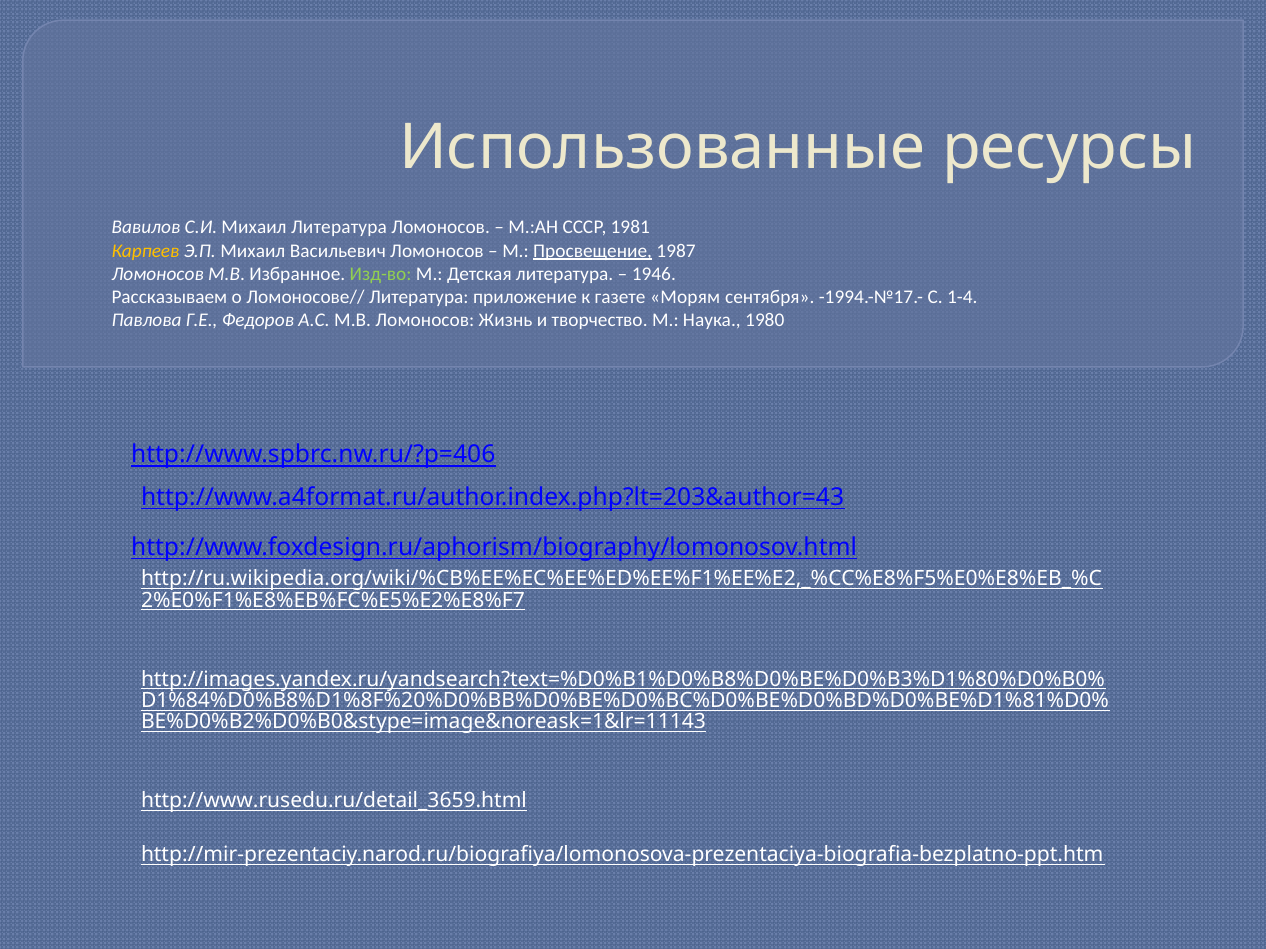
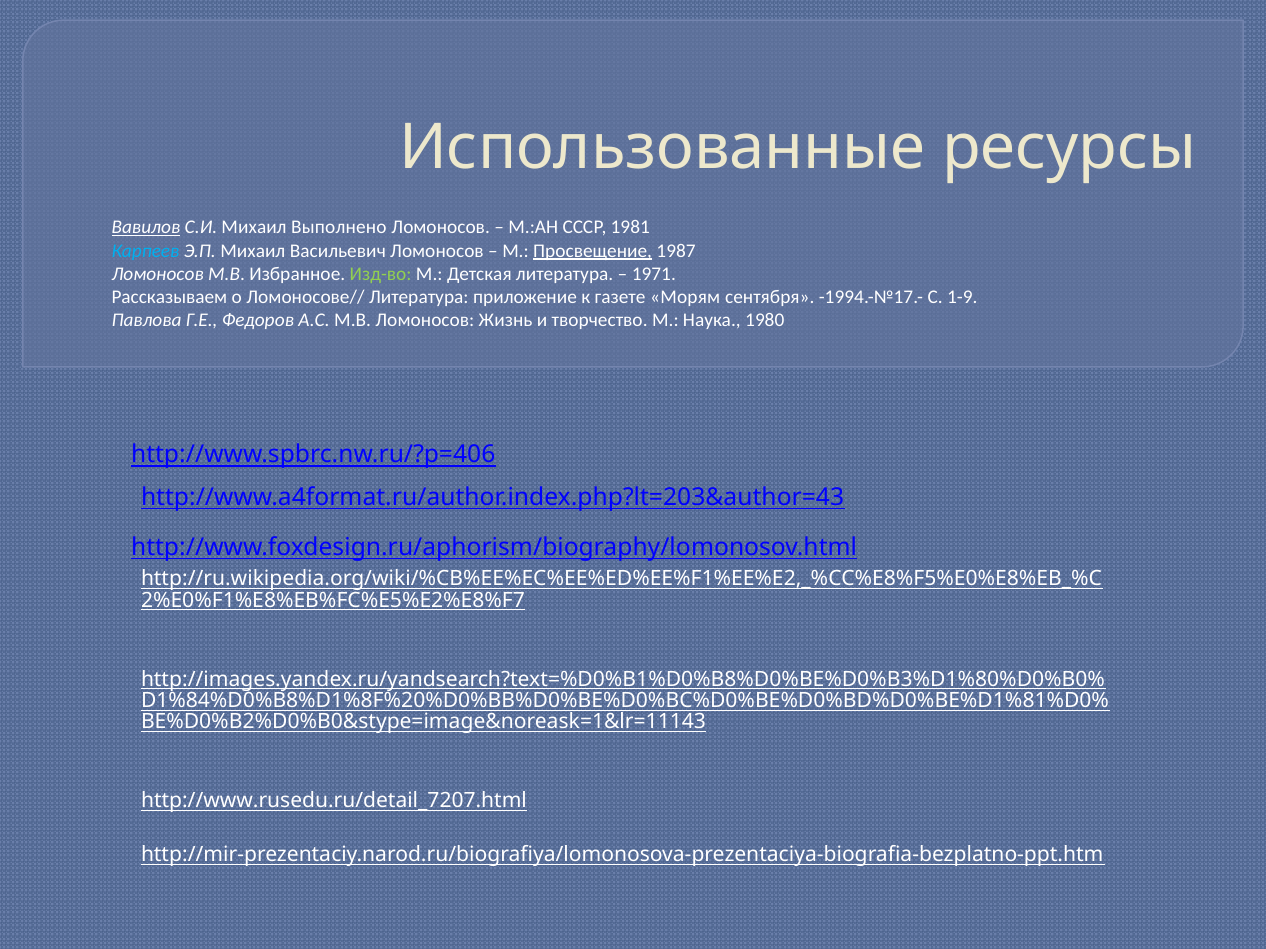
Вавилов underline: none -> present (146, 228)
Михаил Литература: Литература -> Выполнено (339, 228)
Карпеев colour: yellow -> light blue (145, 251)
1946: 1946 -> 1971 (654, 274)
1-4: 1-4 -> 1-9 (962, 297)
http://www.rusedu.ru/detail_3659.html: http://www.rusedu.ru/detail_3659.html -> http://www.rusedu.ru/detail_7207.html (334, 801)
